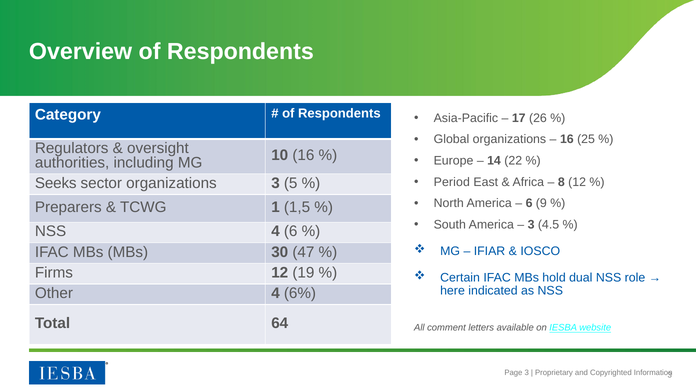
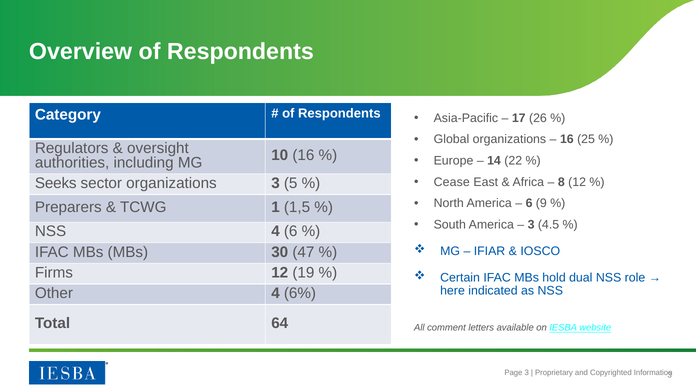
Period: Period -> Cease (452, 182)
